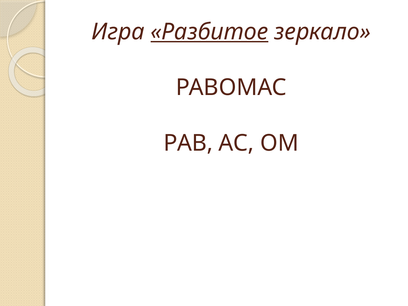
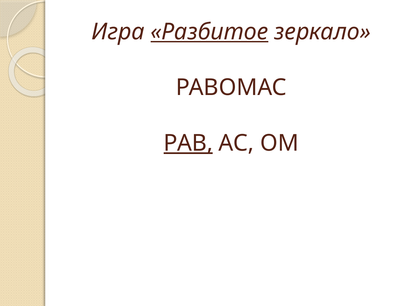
РАВ underline: none -> present (188, 143)
